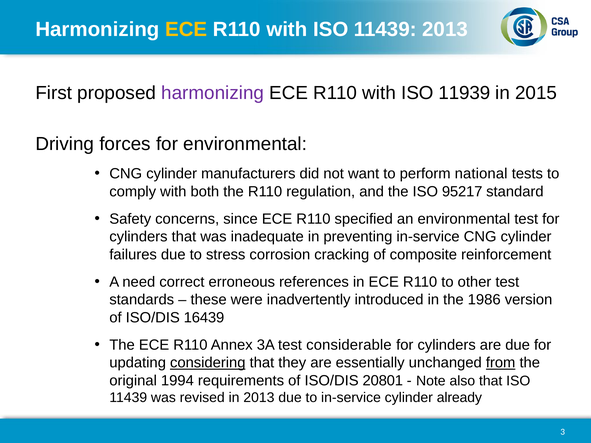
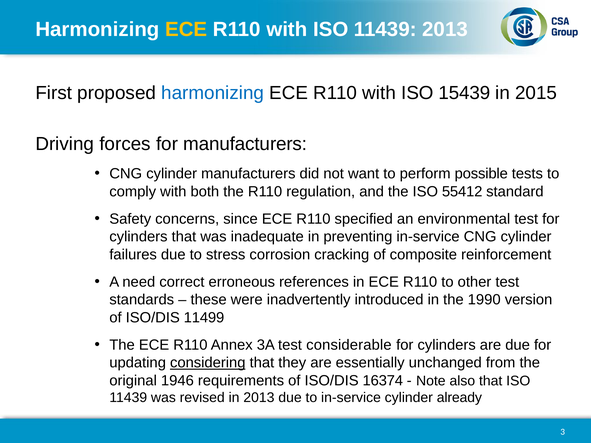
harmonizing colour: purple -> blue (213, 93)
11939: 11939 -> 15439 (465, 93)
for environmental: environmental -> manufacturers (245, 144)
national: national -> possible (481, 174)
95217: 95217 -> 55412 (462, 192)
1986: 1986 -> 1990 (484, 300)
16439: 16439 -> 11499 (204, 318)
from underline: present -> none (501, 363)
1994: 1994 -> 1946 (177, 381)
20801: 20801 -> 16374 (383, 381)
